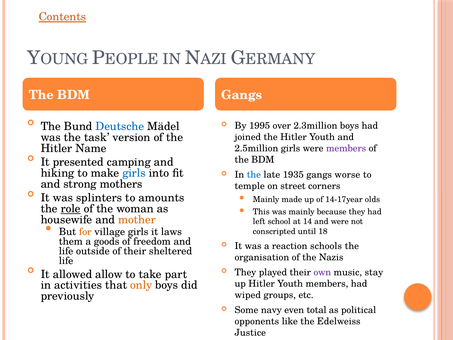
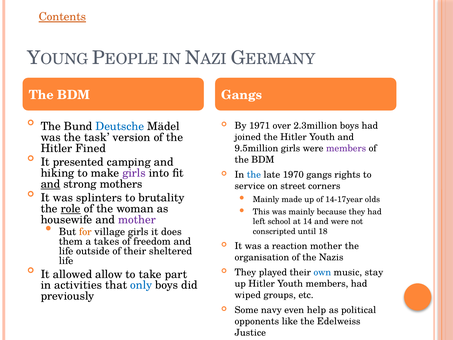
1995: 1995 -> 1971 (260, 126)
Name: Name -> Fined (91, 148)
2.5million: 2.5million -> 9.5million (256, 148)
girls colour: blue -> purple (134, 173)
1935: 1935 -> 1970 (293, 175)
worse: worse -> rights (347, 175)
and underline: none -> present (51, 184)
temple: temple -> service (250, 186)
amounts: amounts -> brutality (162, 198)
mother colour: orange -> purple (137, 219)
laws: laws -> does (171, 232)
goods: goods -> takes (107, 241)
reaction schools: schools -> mother (326, 246)
own colour: purple -> blue (322, 272)
only colour: orange -> blue (141, 285)
total: total -> help (316, 310)
